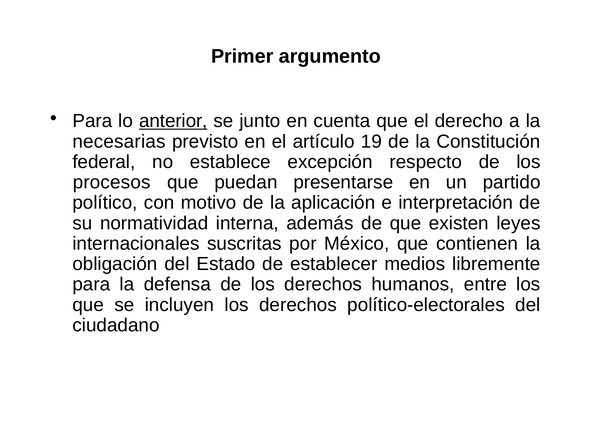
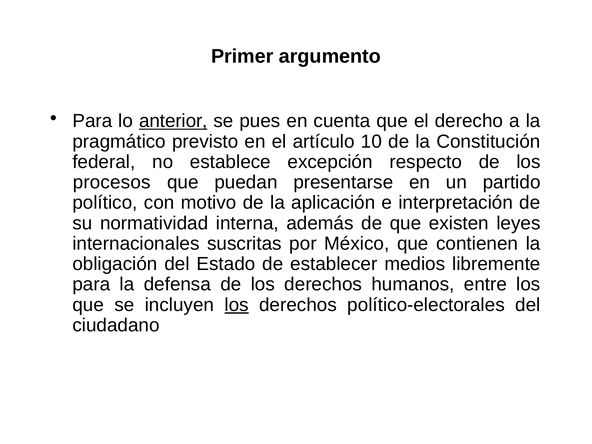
junto: junto -> pues (260, 121)
necesarias: necesarias -> pragmático (119, 141)
19: 19 -> 10 (371, 141)
los underline: none -> present (237, 305)
